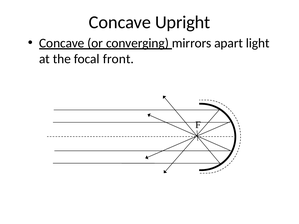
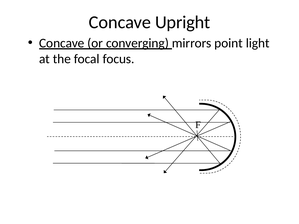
apart: apart -> point (229, 43)
front: front -> focus (119, 59)
